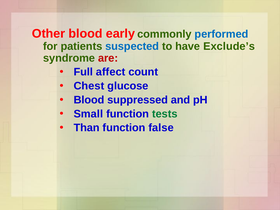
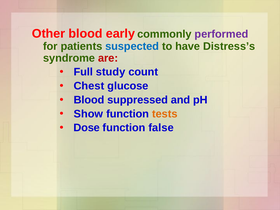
performed colour: blue -> purple (221, 34)
Exclude’s: Exclude’s -> Distress’s (229, 46)
affect: affect -> study (111, 72)
Small: Small -> Show (88, 114)
tests colour: green -> orange (165, 114)
Than: Than -> Dose (87, 128)
